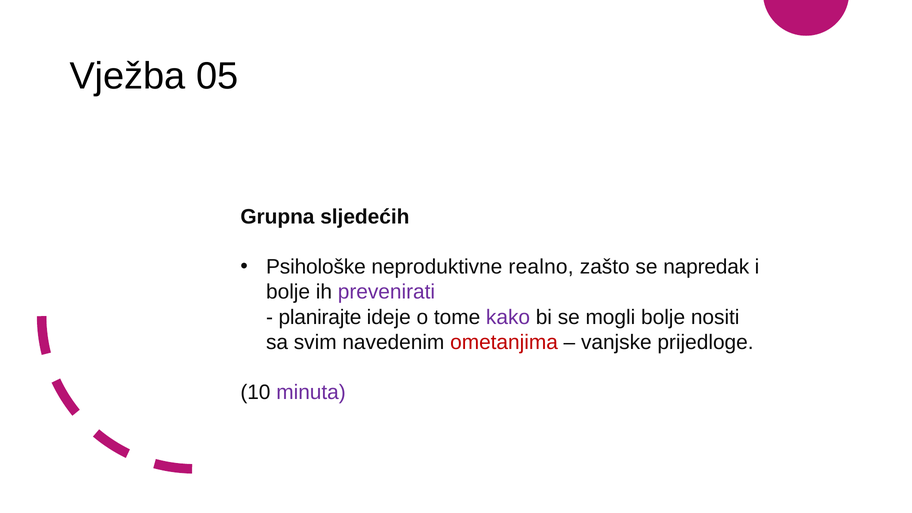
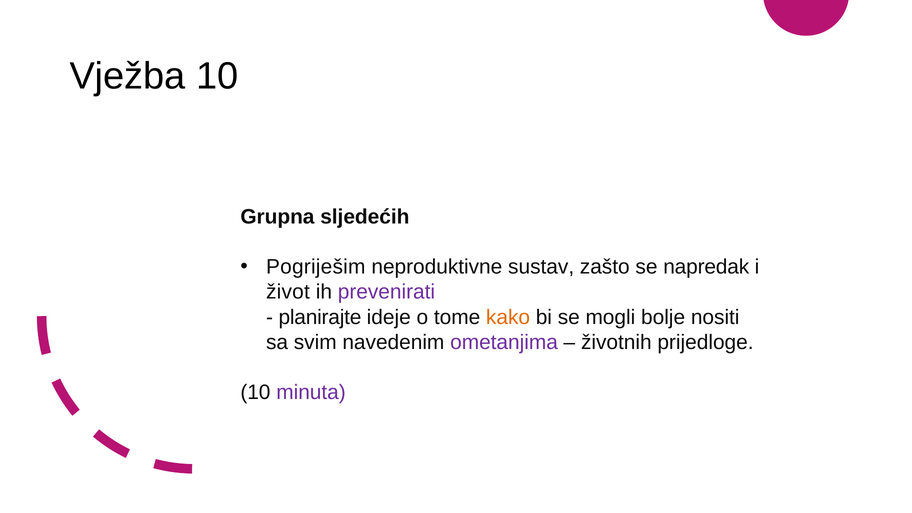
Vježba 05: 05 -> 10 (217, 76)
Psihološke: Psihološke -> Pogriješim (316, 267)
realno: realno -> sustav (541, 267)
bolje: bolje -> život (288, 292)
kako colour: purple -> orange (508, 317)
ometanjima colour: red -> purple (504, 342)
vanjske: vanjske -> životnih (616, 342)
